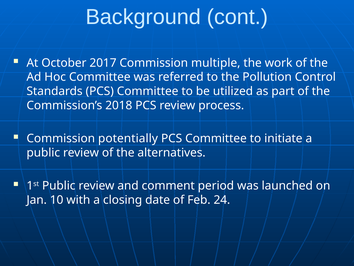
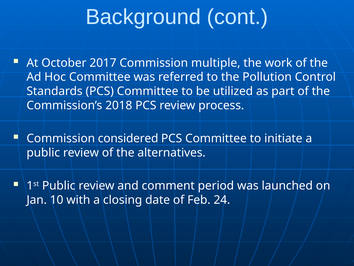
potentially: potentially -> considered (128, 138)
